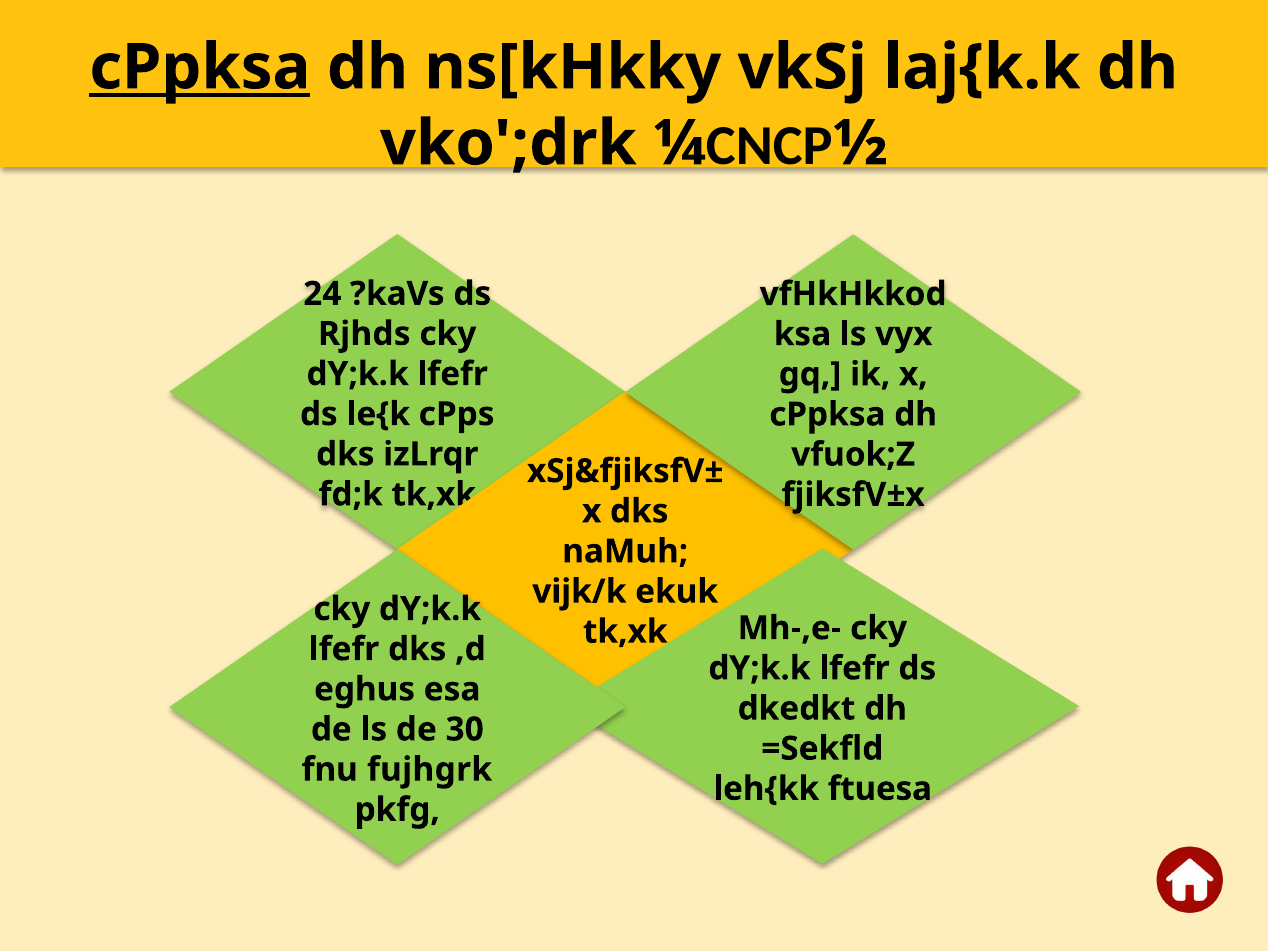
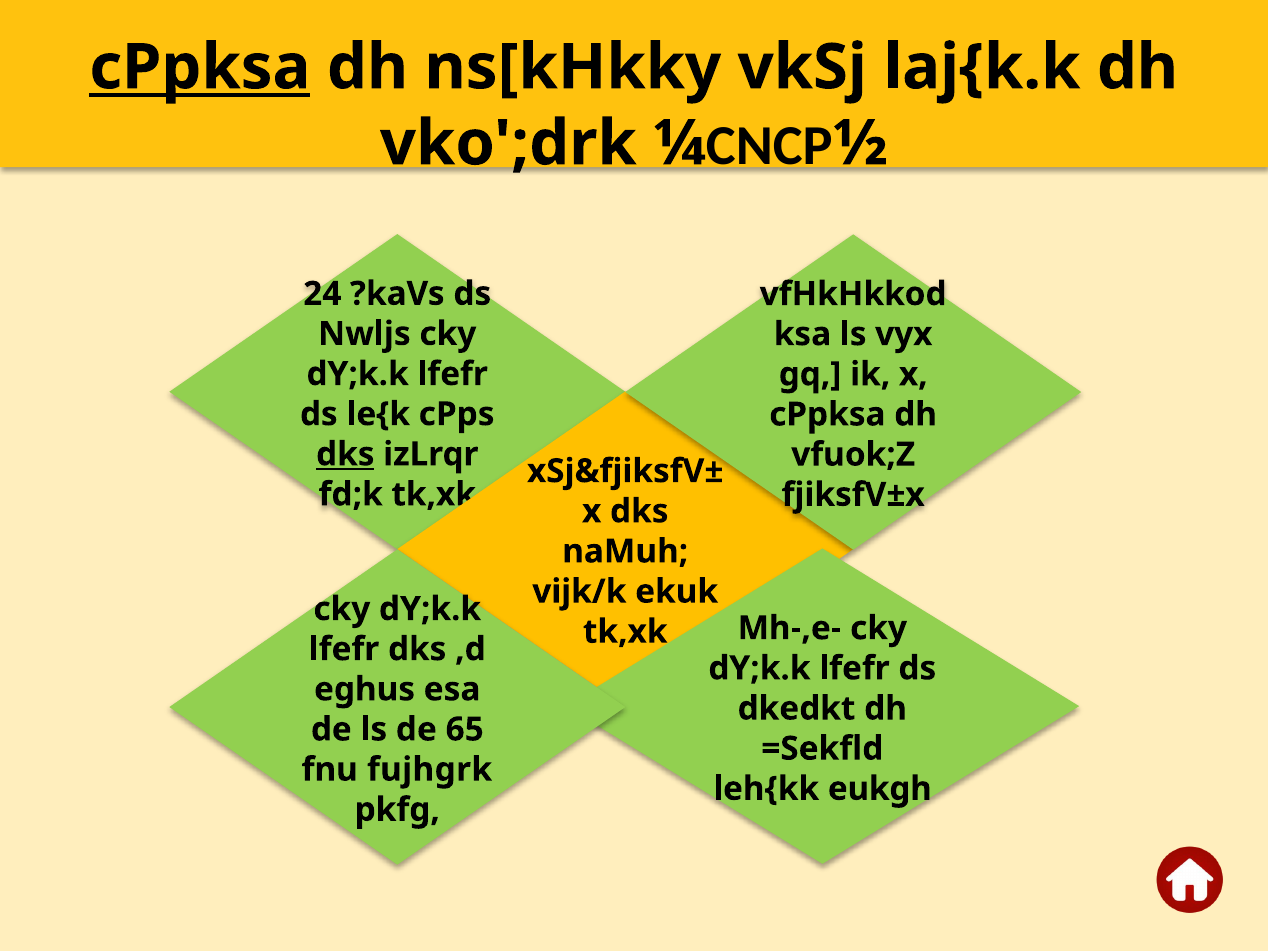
Rjhds: Rjhds -> Nwljs (364, 334)
dks underline: none -> present (345, 454)
30: 30 -> 65 (465, 729)
ftuesa: ftuesa -> eukgh (880, 789)
